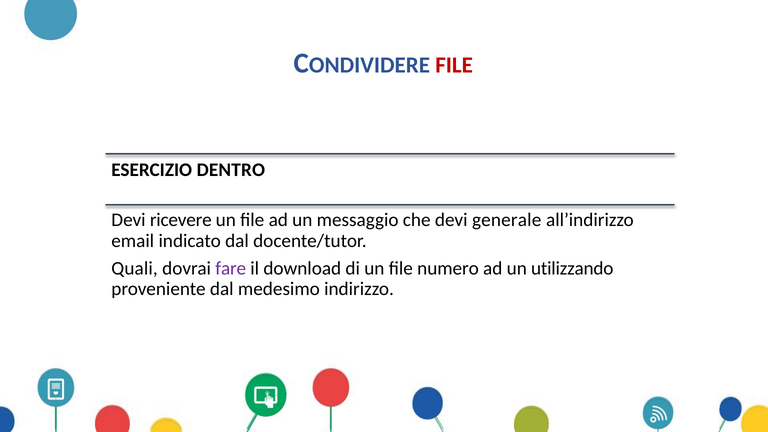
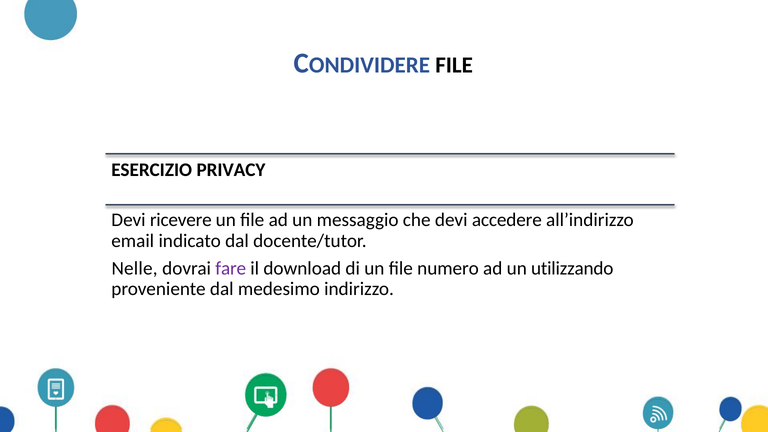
FILE colour: red -> black (454, 65)
DENTRO: DENTRO -> PRIVACY (231, 170)
generale: generale -> accedere (507, 220)
Quali: Quali -> Nelle (135, 268)
